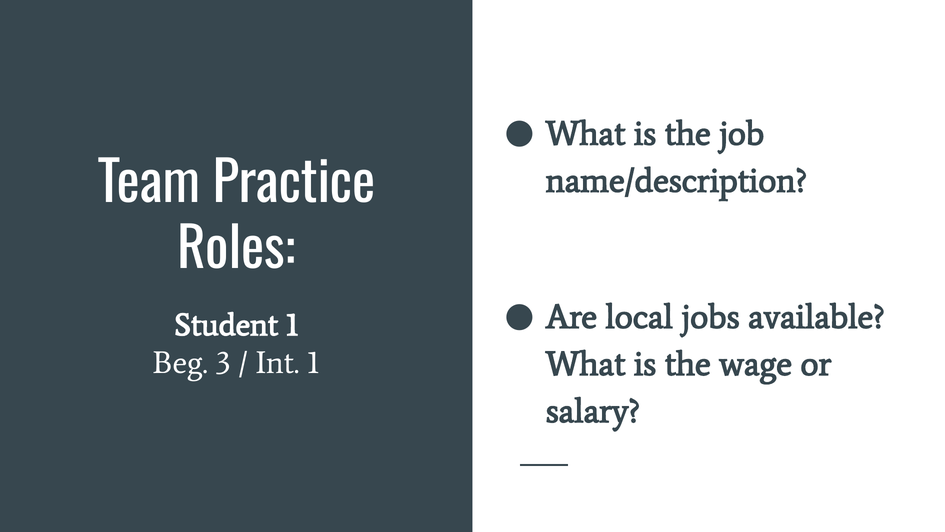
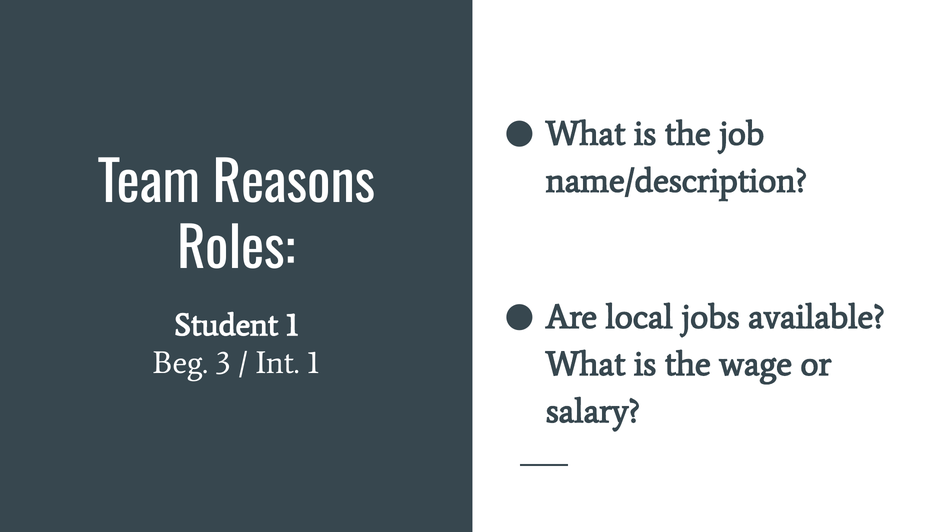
Practice: Practice -> Reasons (294, 184)
